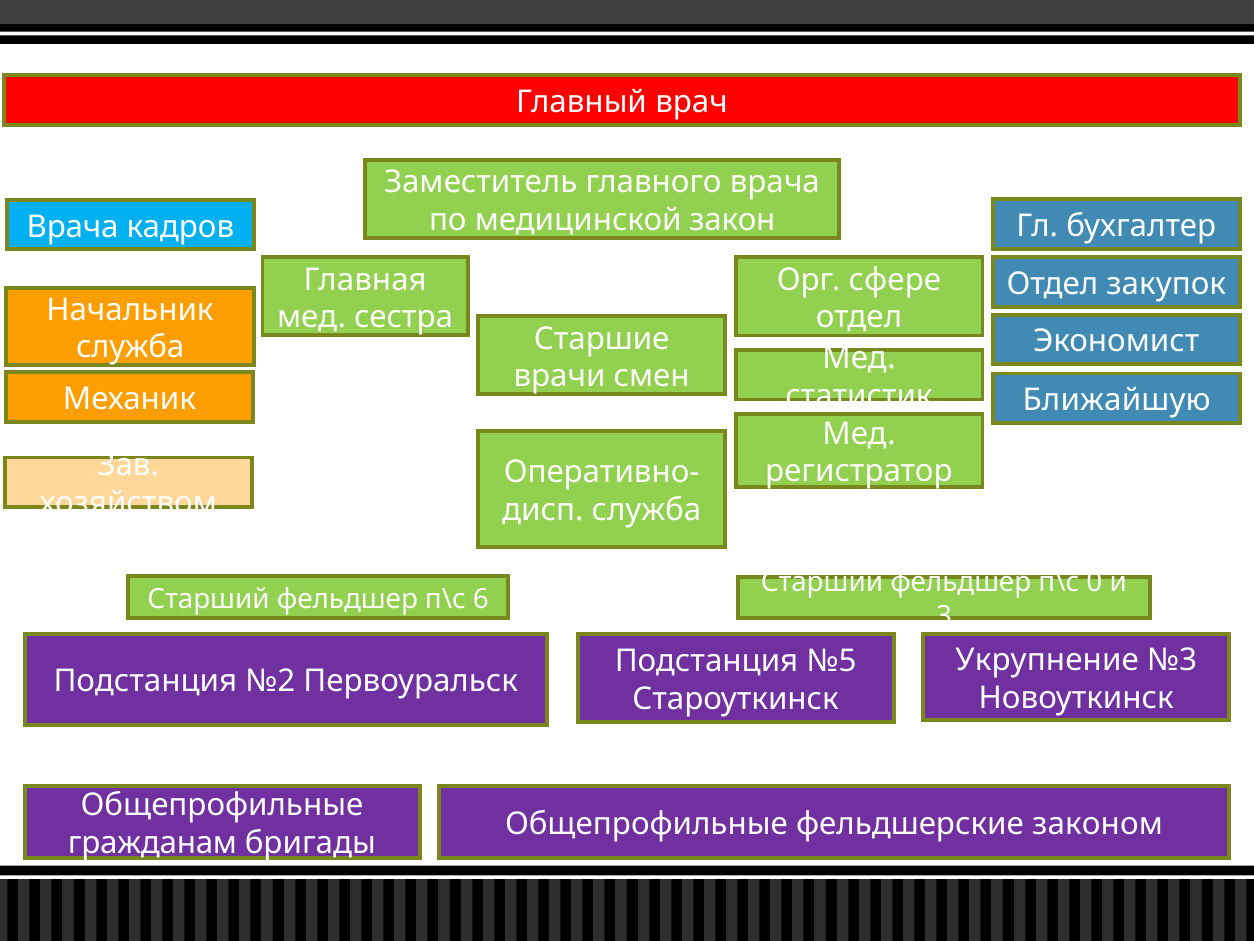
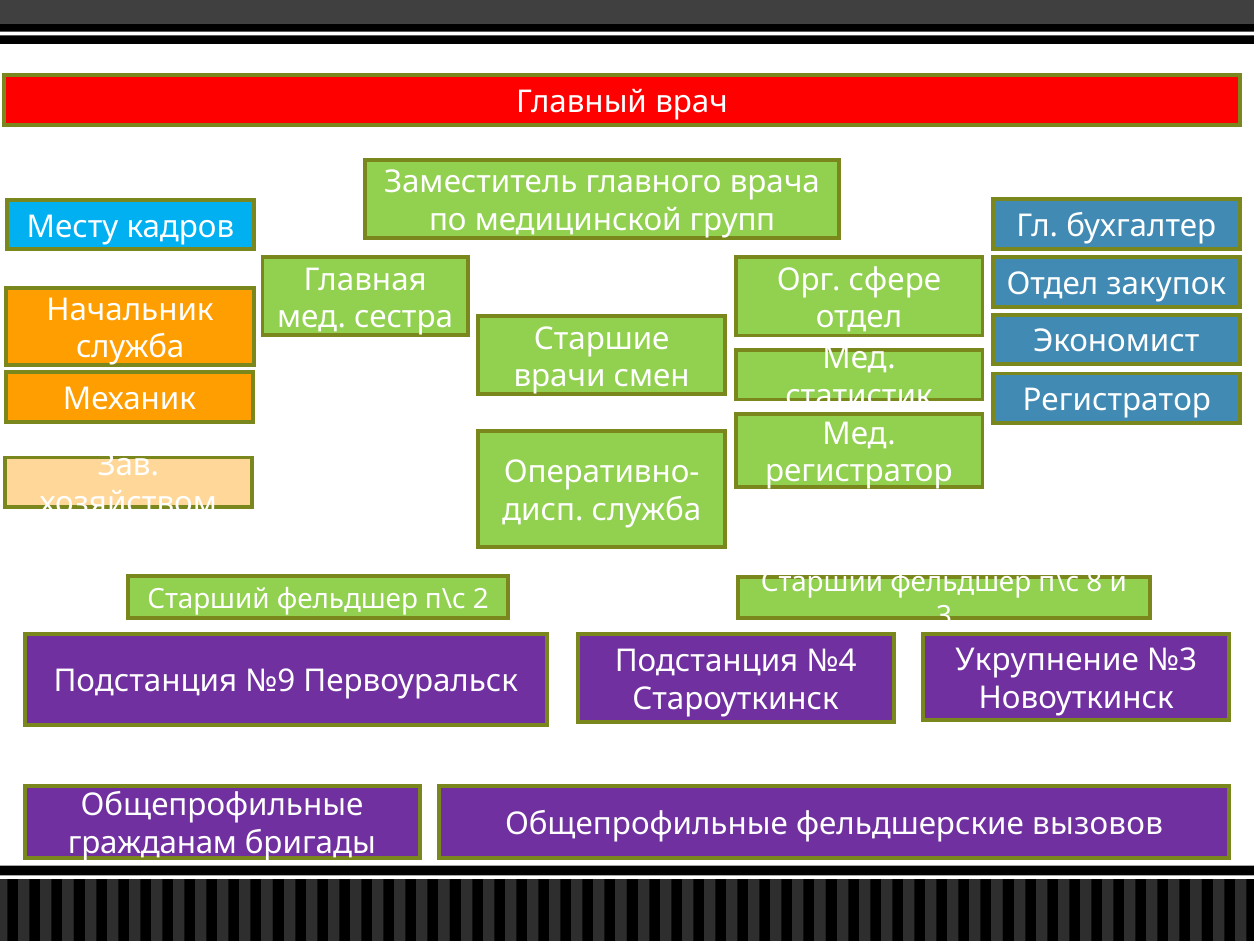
закон: закон -> групп (732, 220)
Врача: Врача -> Месту (73, 227)
Ближайшую: Ближайшую -> Регистратор (1117, 400)
0: 0 -> 8 (1094, 582)
6: 6 -> 2 (481, 599)
№5: №5 -> №4 (831, 661)
№2: №2 -> №9 (270, 681)
законом: законом -> вызовов (1098, 824)
